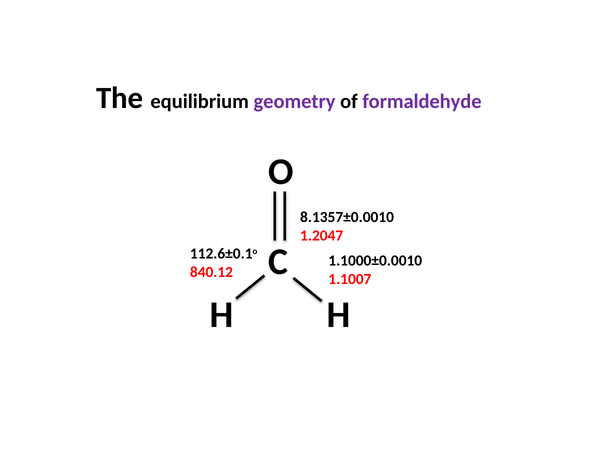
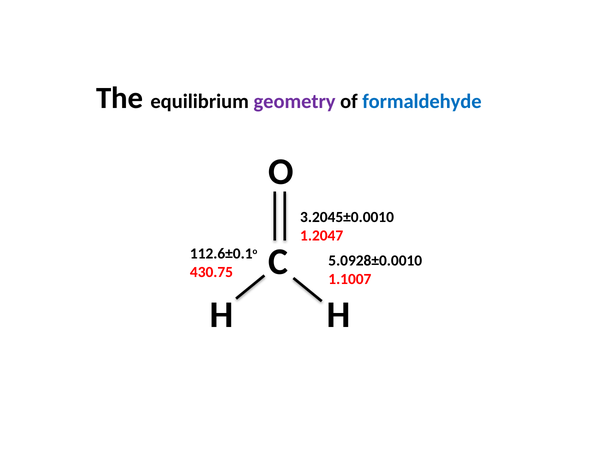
formaldehyde colour: purple -> blue (422, 101)
8.1357±0.0010: 8.1357±0.0010 -> 3.2045±0.0010 (347, 217)
1.1000±0.0010: 1.1000±0.0010 -> 5.0928±0.0010 (375, 261)
840.12: 840.12 -> 430.75 (212, 272)
